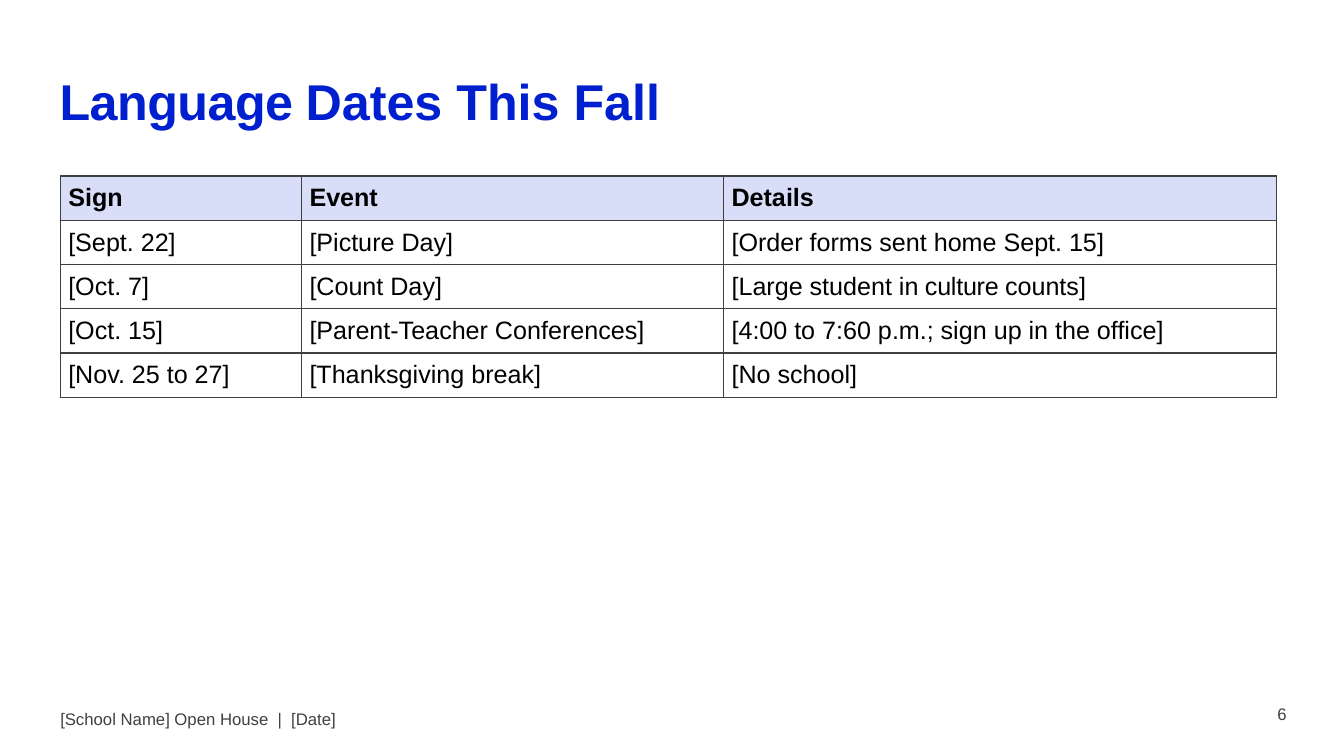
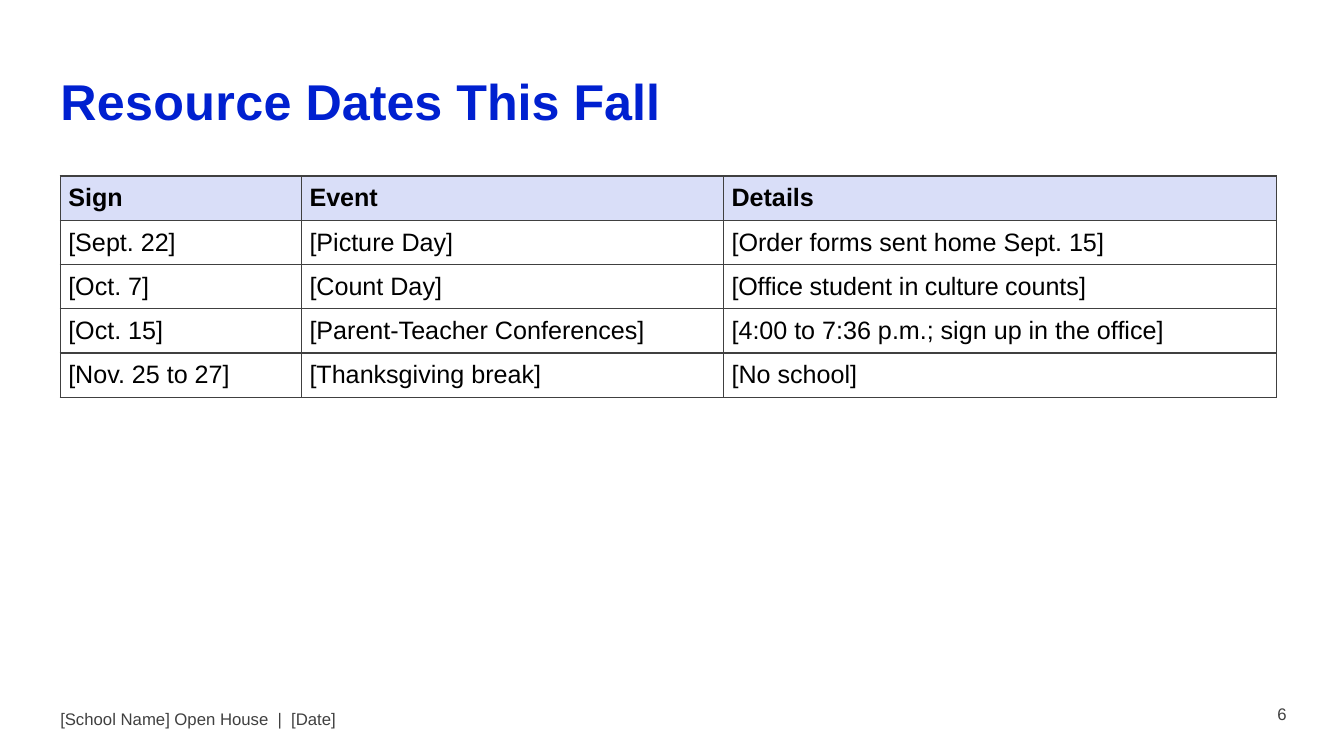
Language: Language -> Resource (176, 104)
Day Large: Large -> Office (767, 287)
7:60: 7:60 -> 7:36 (847, 331)
